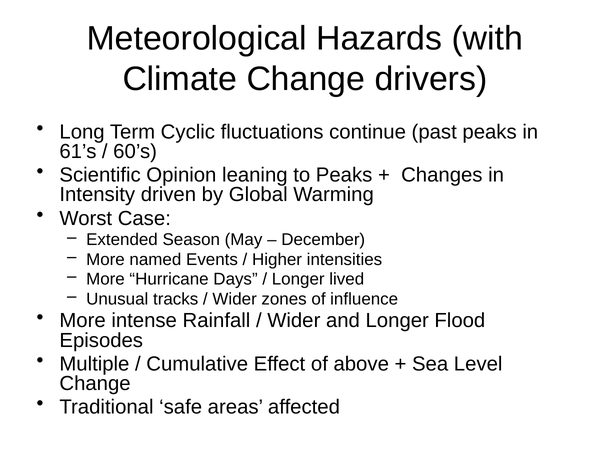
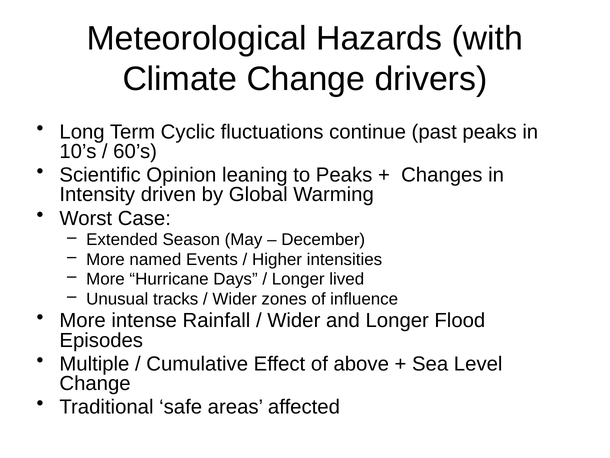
61’s: 61’s -> 10’s (78, 151)
